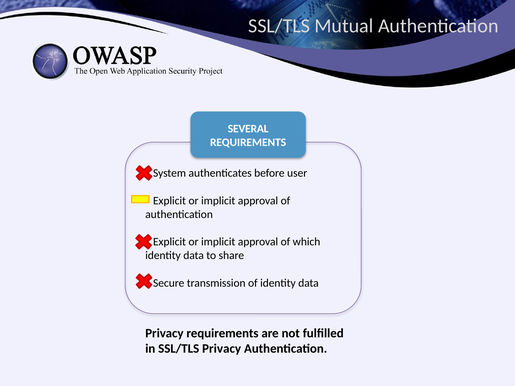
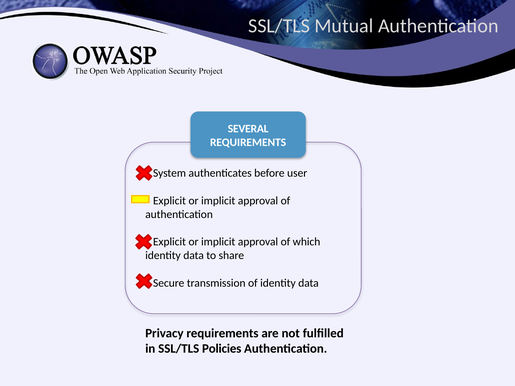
SSL/TLS Privacy: Privacy -> Policies (222, 349)
